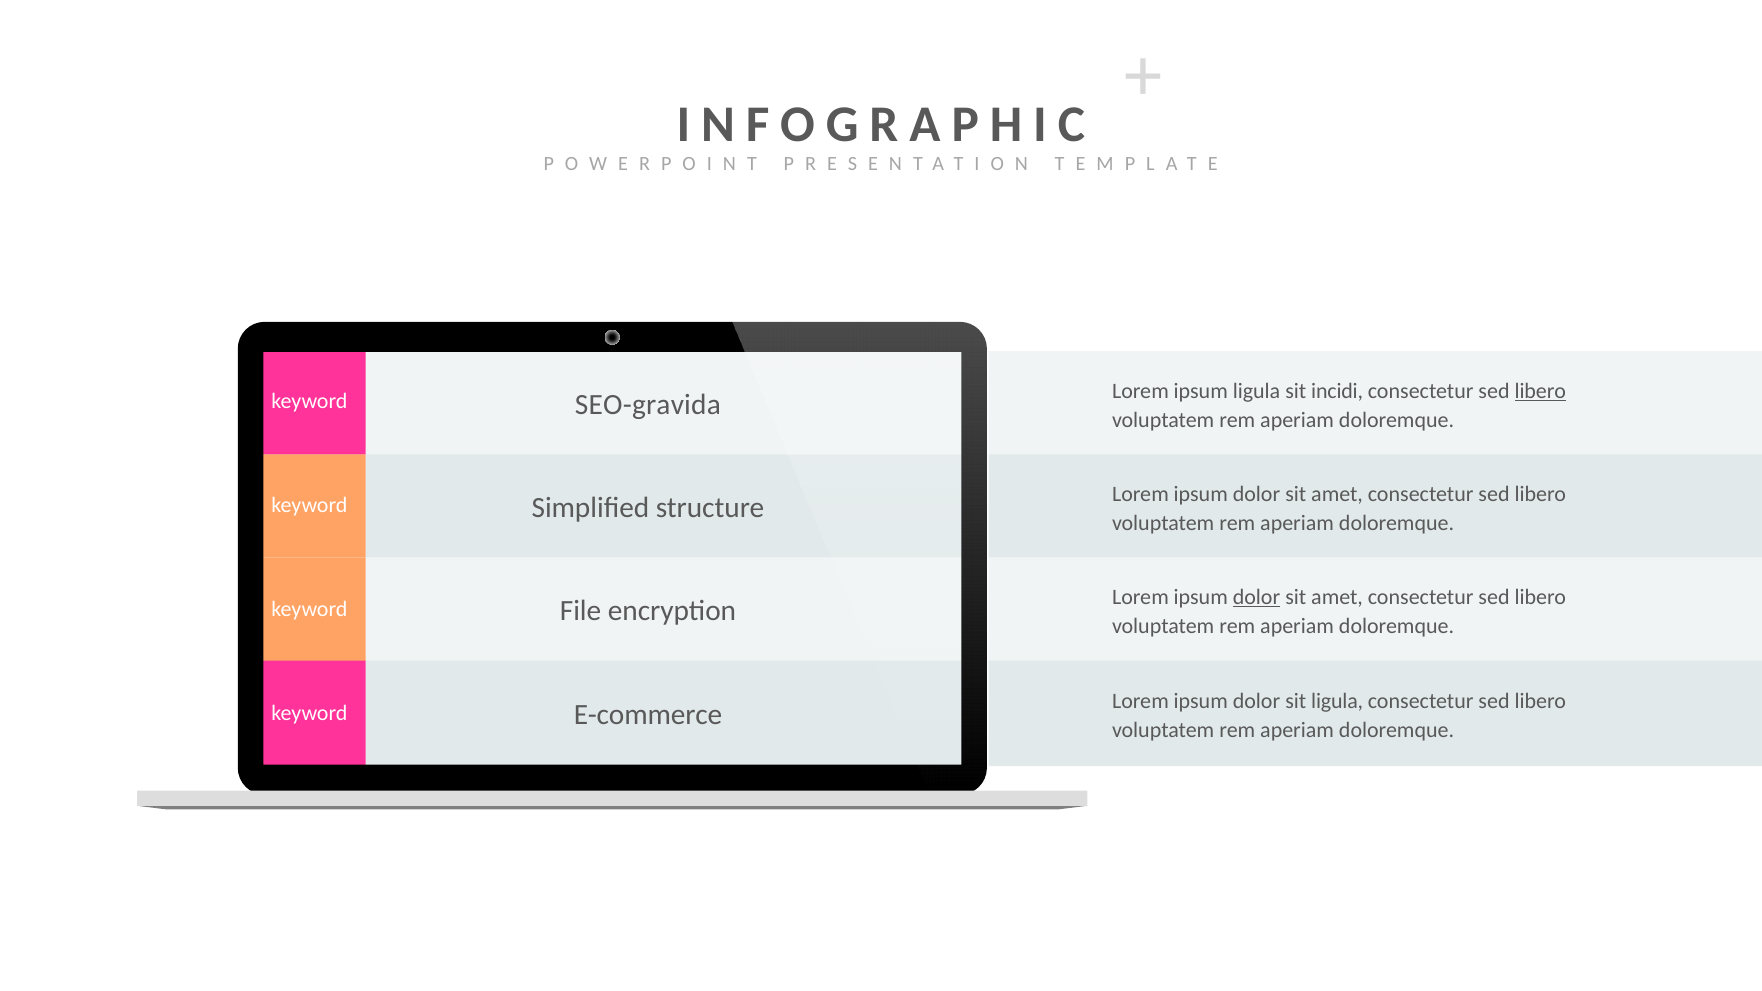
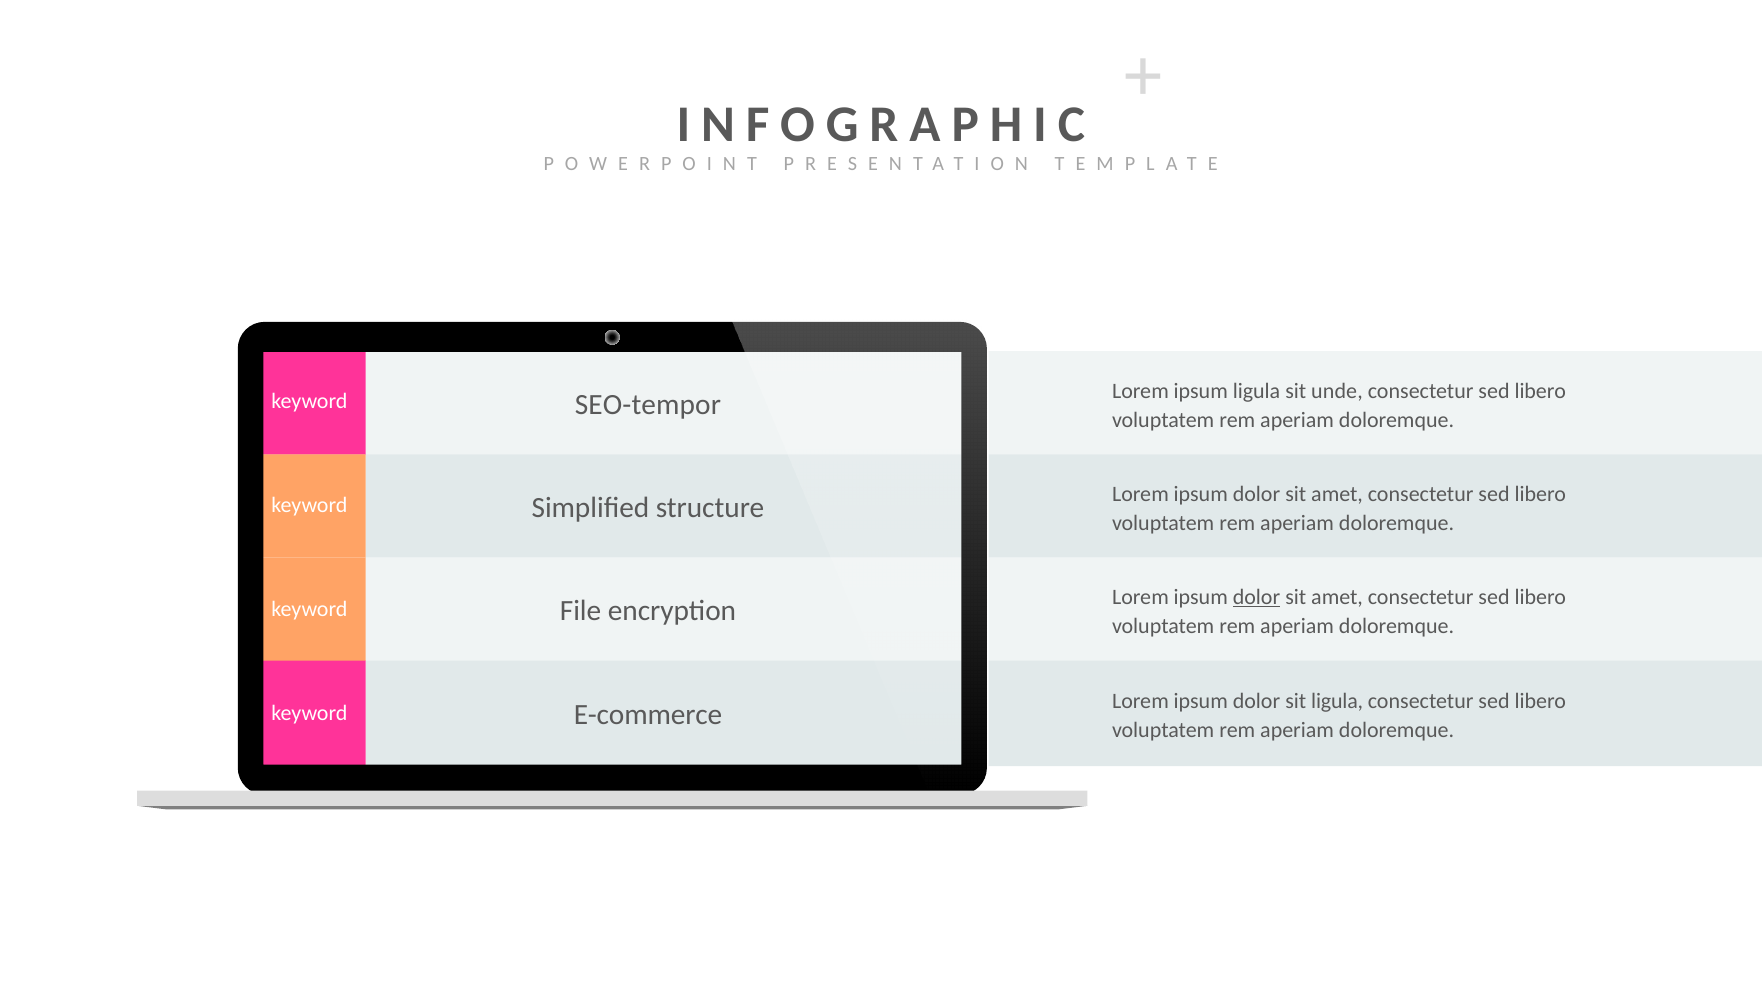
incidi: incidi -> unde (1337, 391)
libero underline: present -> none (1540, 391)
SEO-gravida: SEO-gravida -> SEO-tempor (648, 405)
